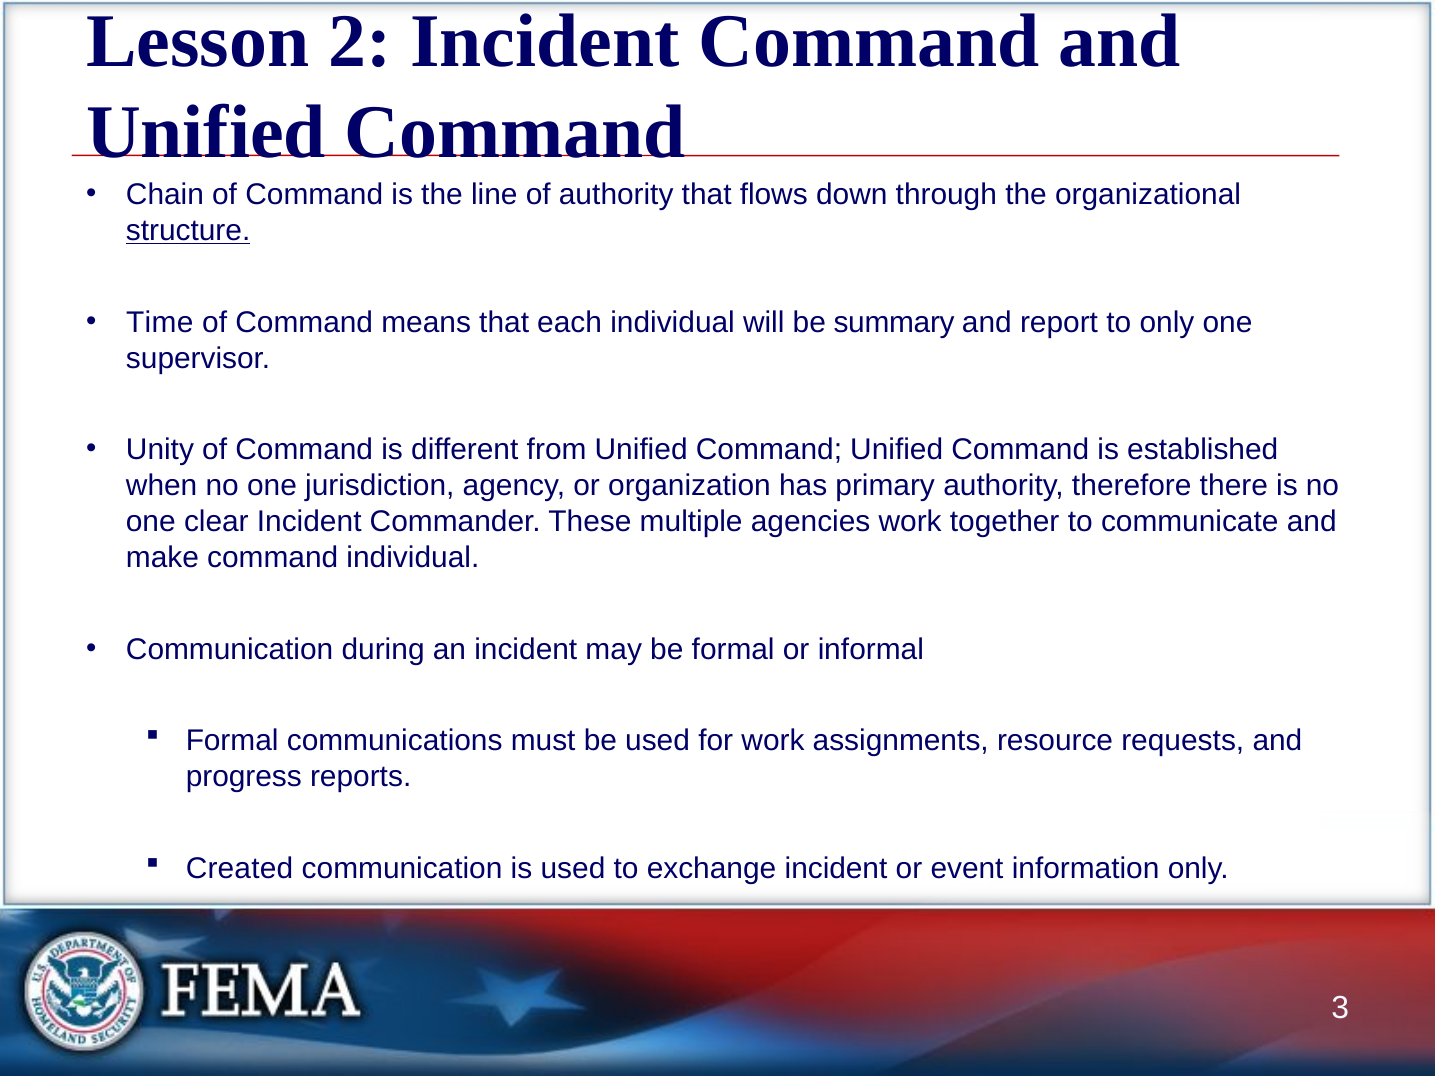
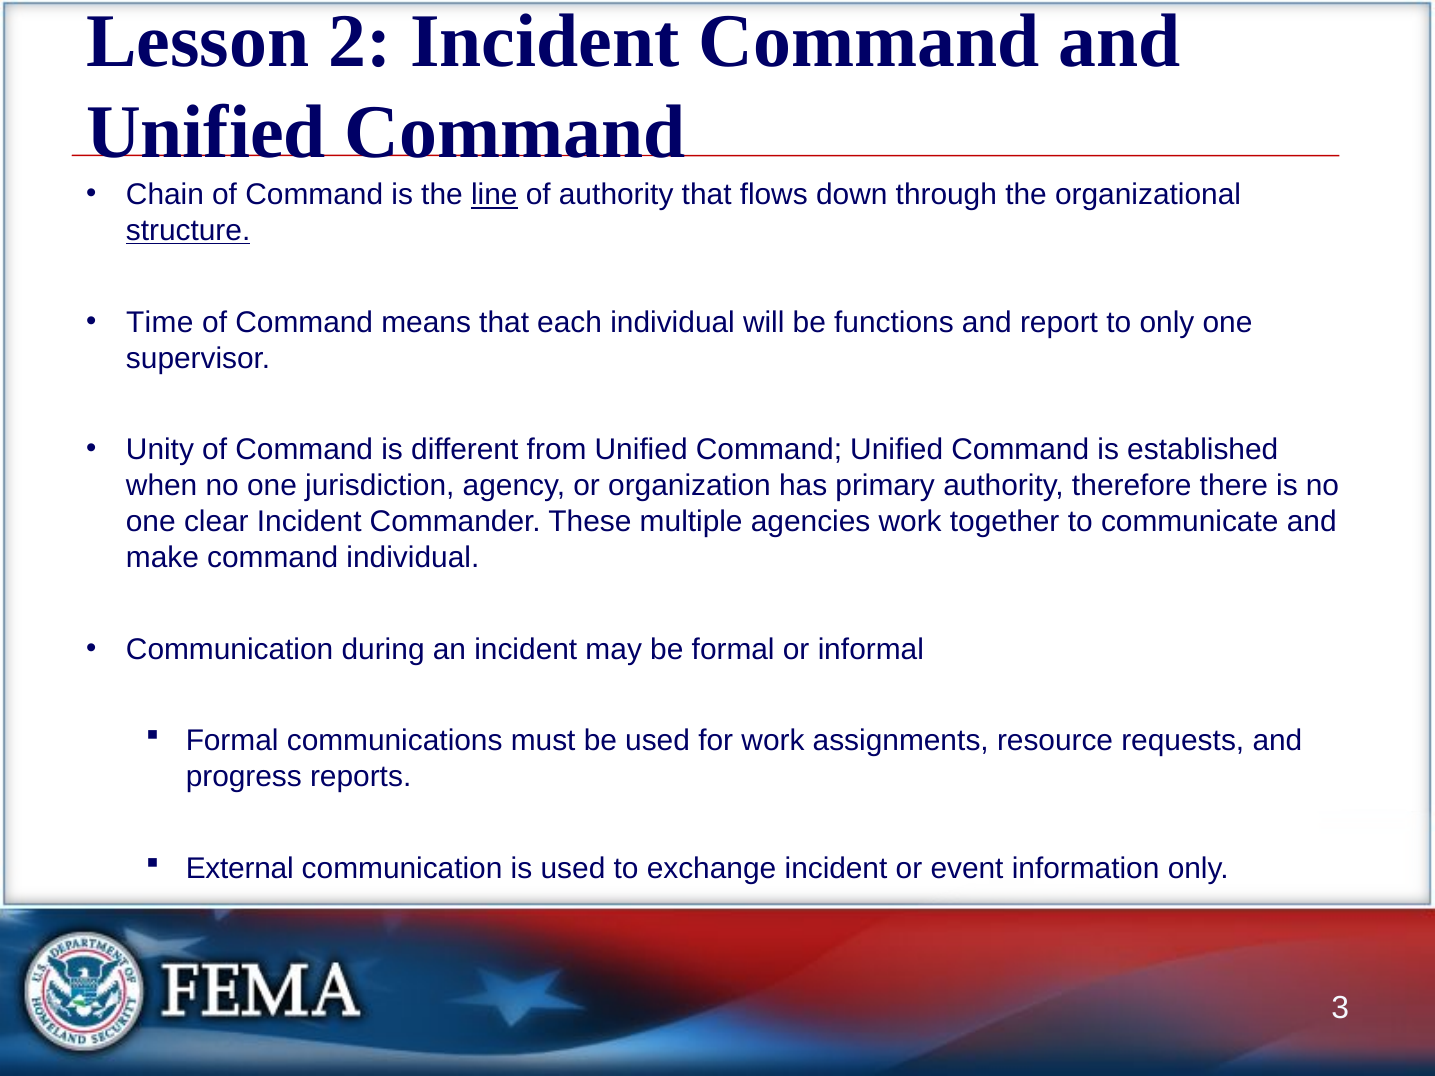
line underline: none -> present (494, 195)
summary: summary -> functions (894, 322)
Created: Created -> External (240, 869)
